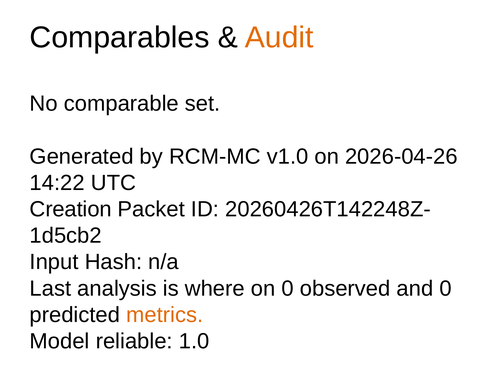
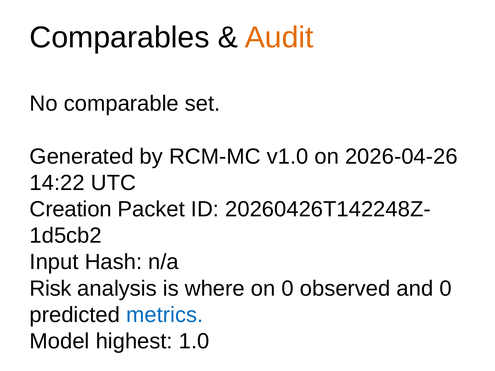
Last: Last -> Risk (50, 289)
metrics colour: orange -> blue (165, 315)
reliable: reliable -> highest (134, 341)
